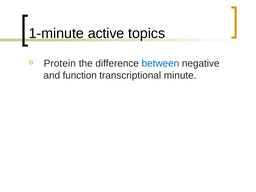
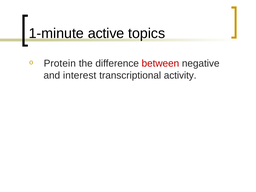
between colour: blue -> red (160, 63)
function: function -> interest (80, 75)
minute: minute -> activity (180, 75)
